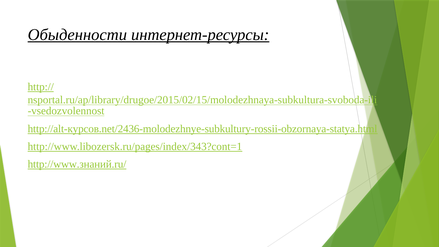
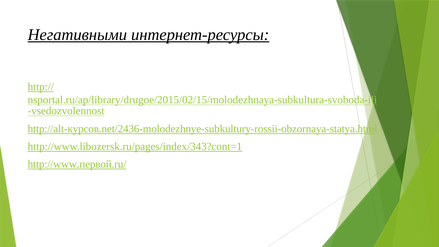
Обыденности: Обыденности -> Негативными (77, 35)
http://www.знаний.ru/: http://www.знаний.ru/ -> http://www.первой.ru/ (77, 164)
